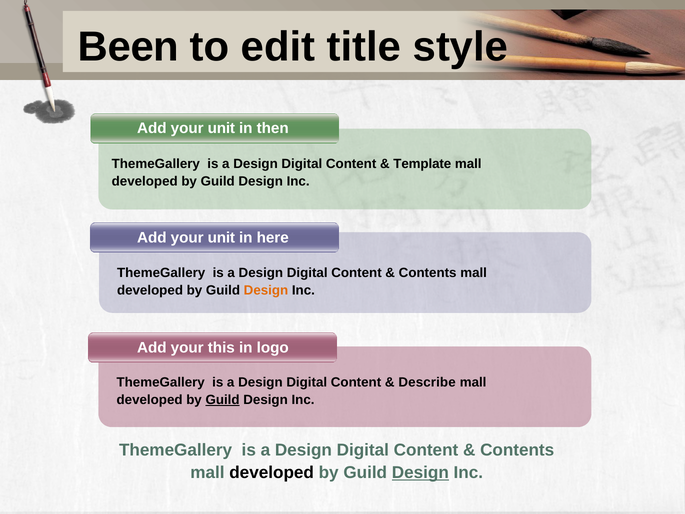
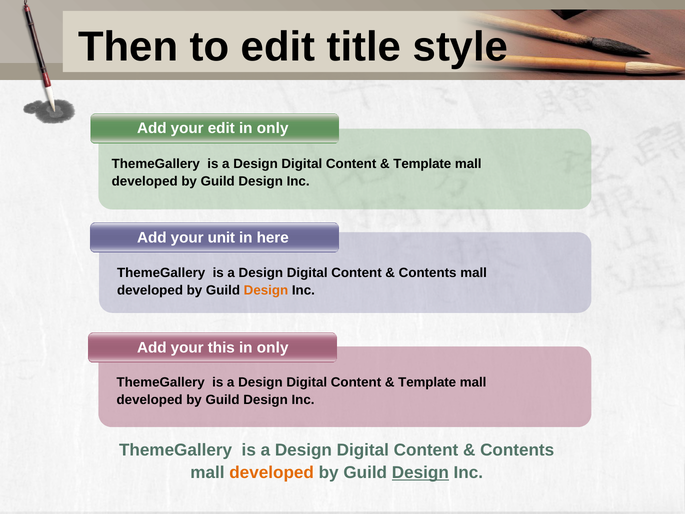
Been: Been -> Then (128, 47)
unit: unit -> edit (221, 128)
then: then -> only (273, 128)
logo: logo -> only (273, 348)
Describe: Describe -> Template (427, 382)
Guild underline: present -> none (223, 400)
developed colour: black -> orange (272, 473)
